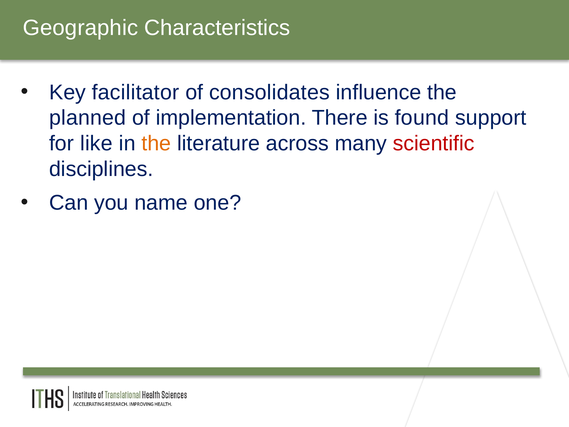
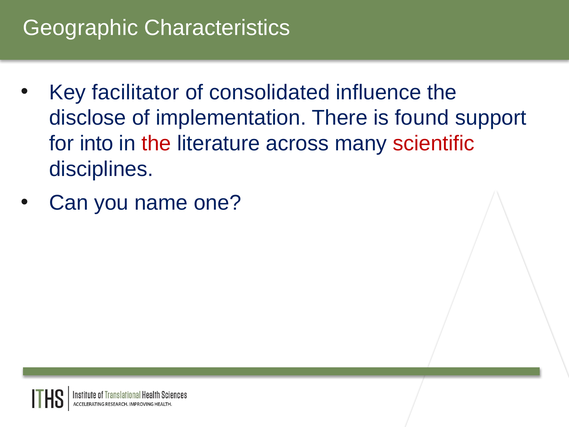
consolidates: consolidates -> consolidated (269, 92)
planned: planned -> disclose (88, 118)
like: like -> into (97, 143)
the colour: orange -> red (156, 143)
